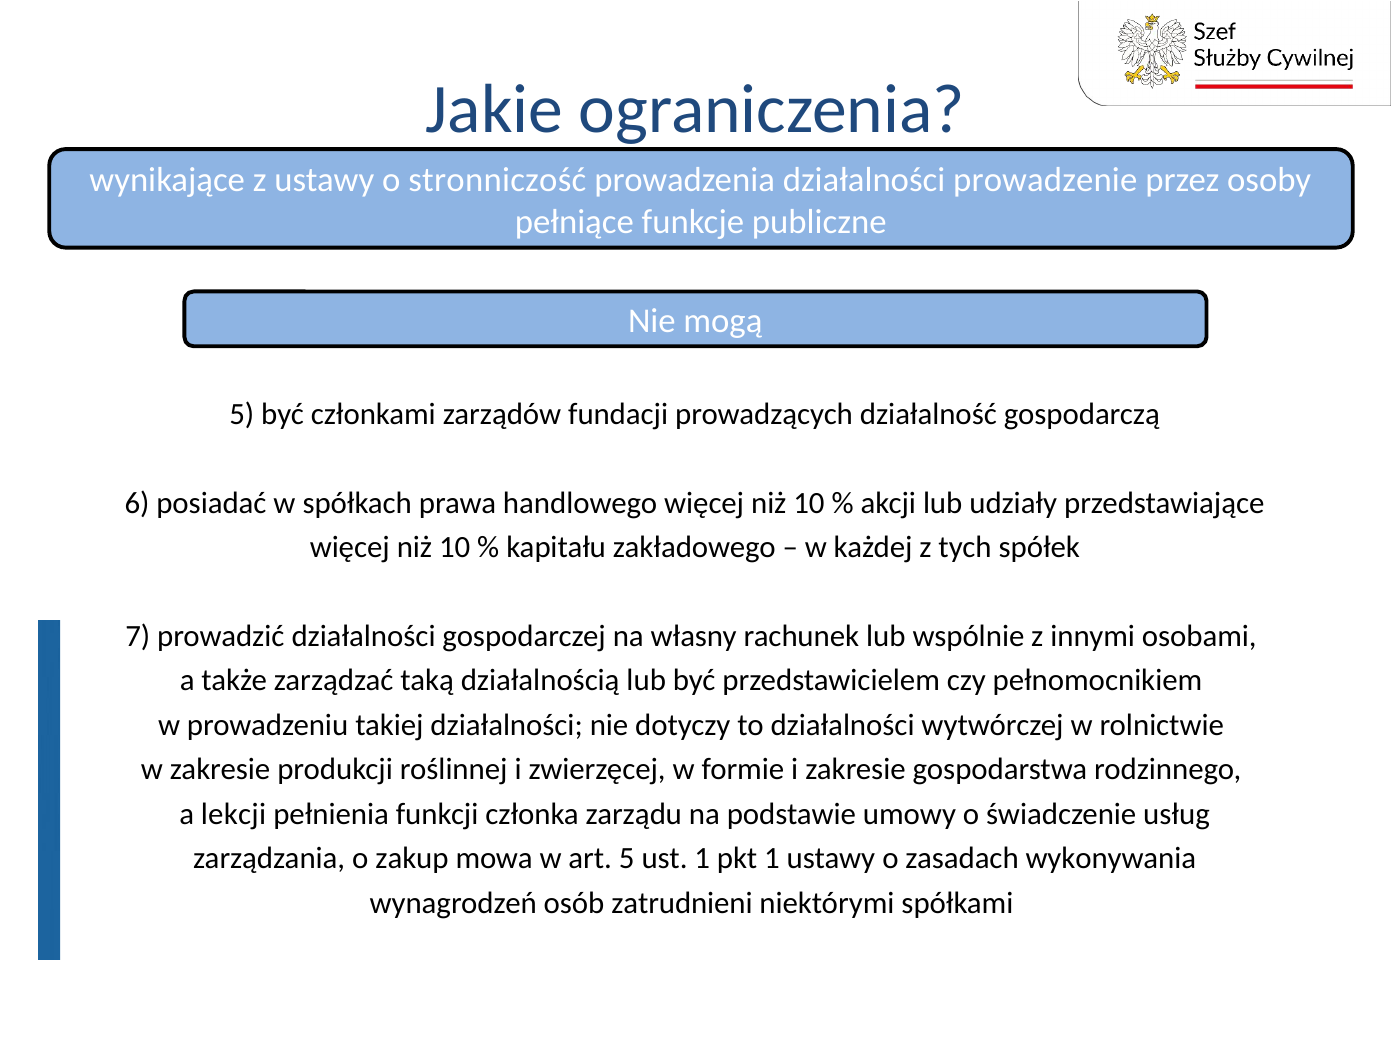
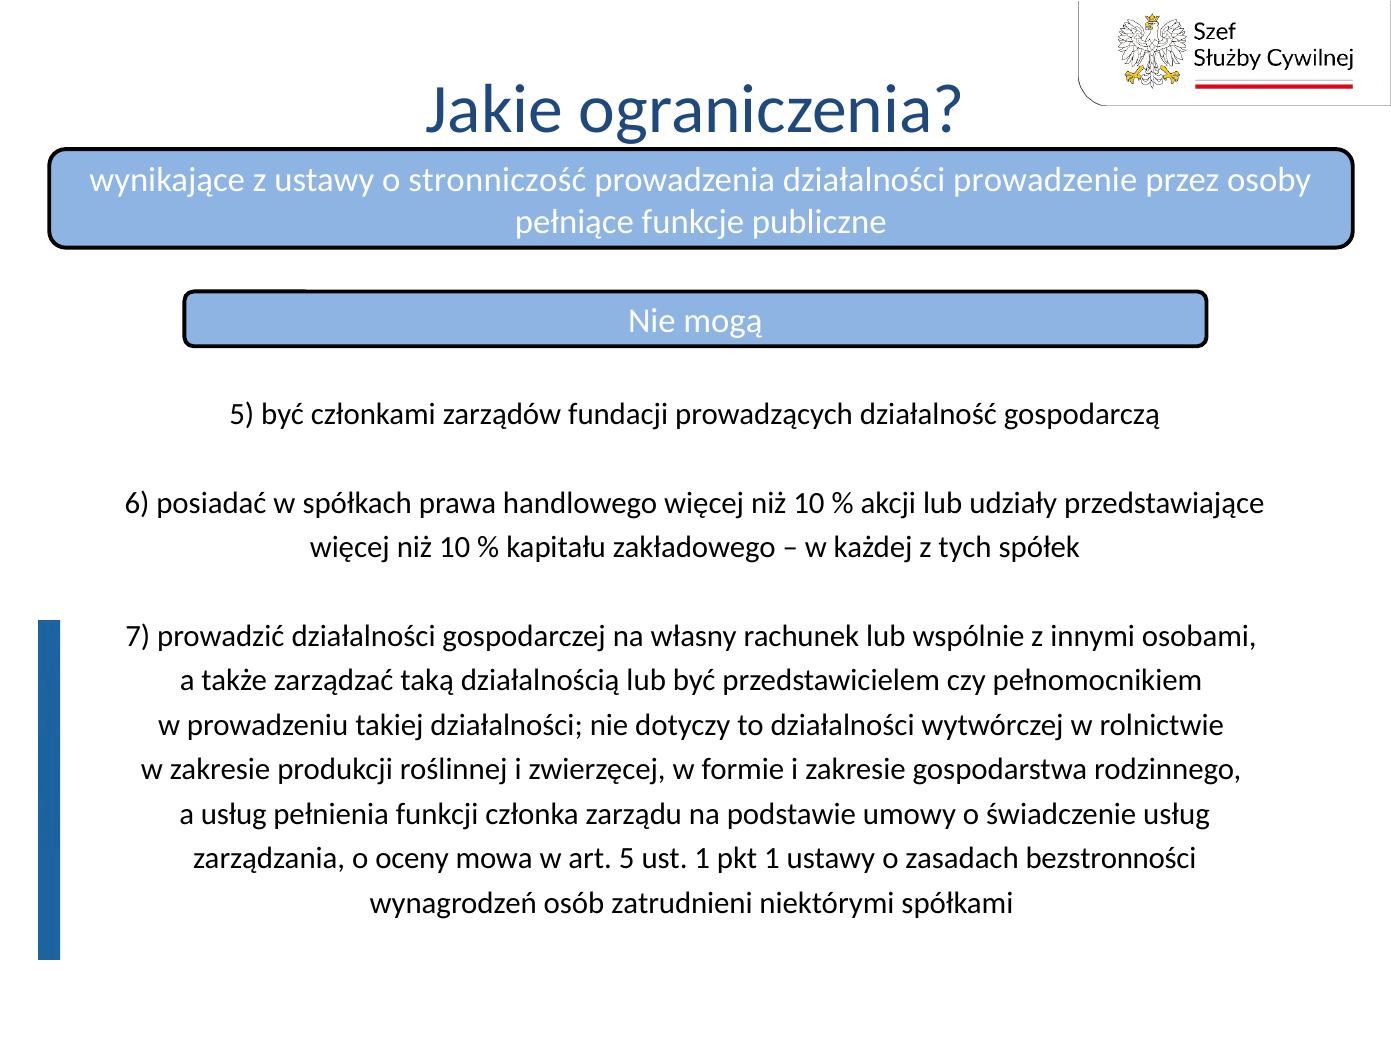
a lekcji: lekcji -> usług (234, 814)
zakup: zakup -> oceny (412, 859)
wykonywania: wykonywania -> bezstronności (1111, 859)
